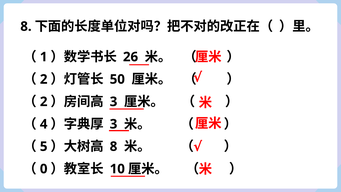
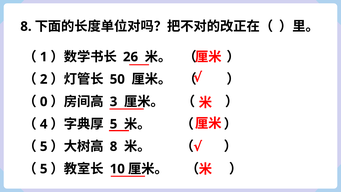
2: 2 -> 0 (44, 102)
3: 3 -> 5 (114, 124)
0: 0 -> 5 (44, 169)
